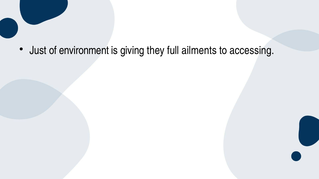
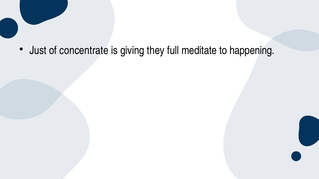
environment: environment -> concentrate (84, 50)
ailments: ailments -> meditate (199, 50)
accessing: accessing -> happening (252, 50)
